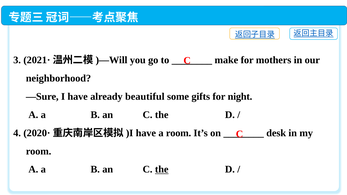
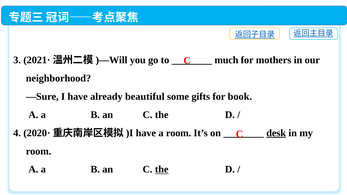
make: make -> much (226, 60)
night: night -> book (240, 97)
desk underline: none -> present (276, 133)
